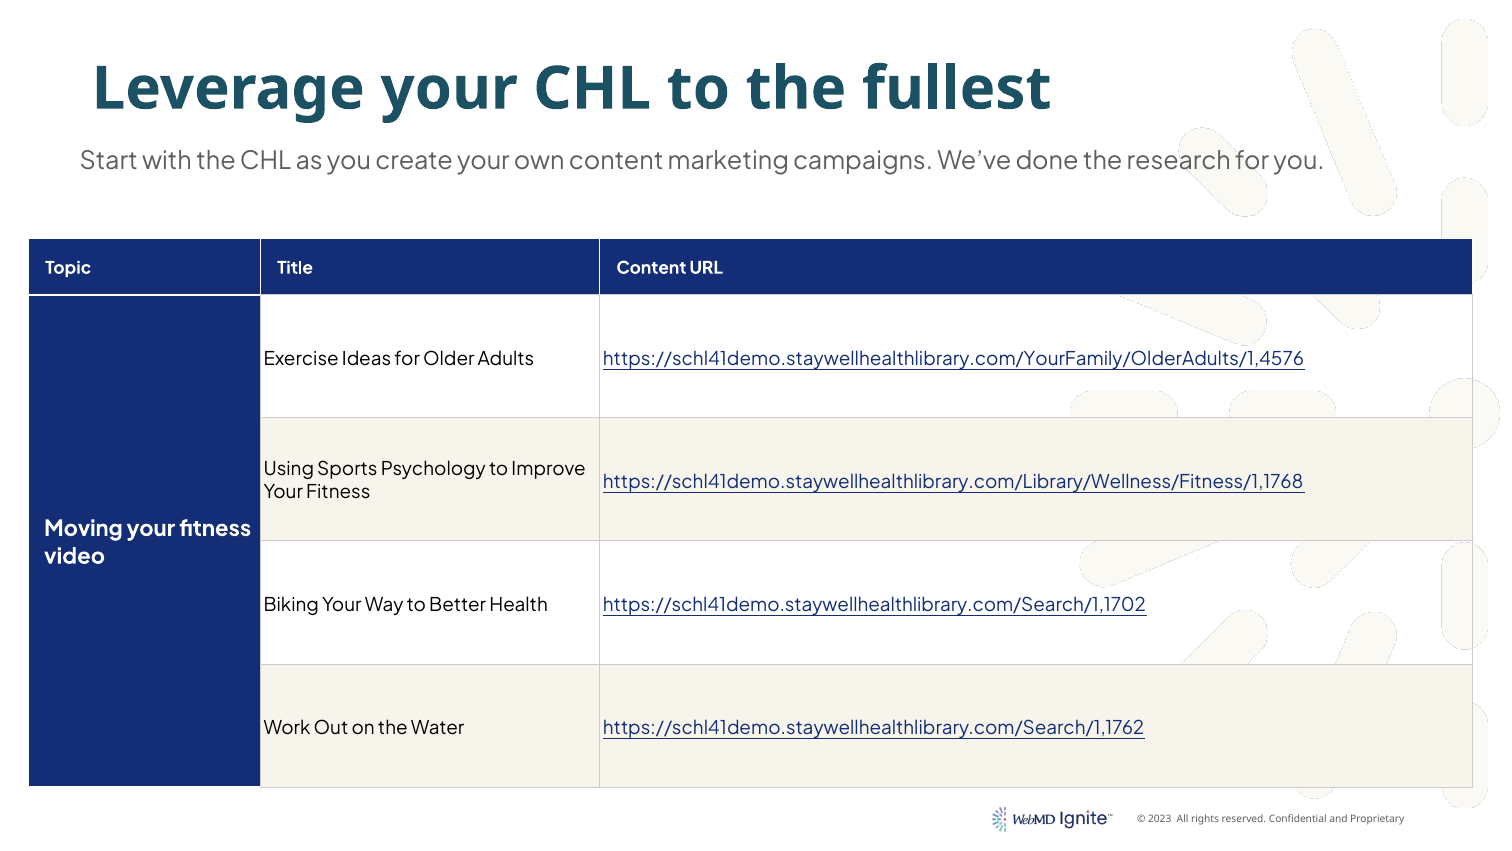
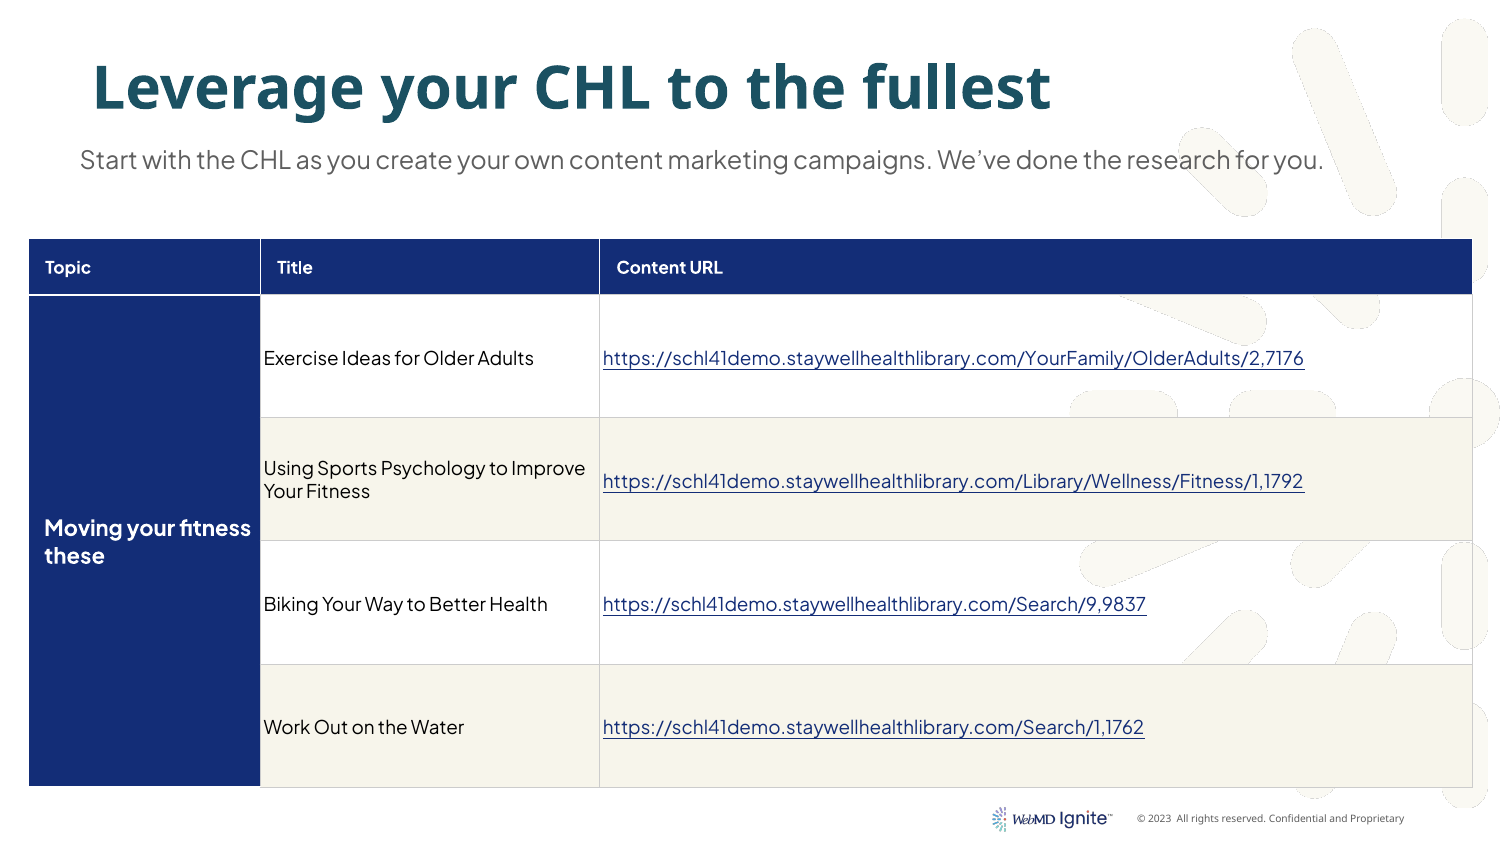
https://schl41demo.staywellhealthlibrary.com/YourFamily/OlderAdults/1,4576: https://schl41demo.staywellhealthlibrary.com/YourFamily/OlderAdults/1,4576 -> https://schl41demo.staywellhealthlibrary.com/YourFamily/OlderAdults/2,7176 (954, 359)
https://schl41demo.staywellhealthlibrary.com/Library/Wellness/Fitness/1,1768: https://schl41demo.staywellhealthlibrary.com/Library/Wellness/Fitness/1,1768 -> https://schl41demo.staywellhealthlibrary.com/Library/Wellness/Fitness/1,1792 (953, 482)
video: video -> these (75, 556)
https://schl41demo.staywellhealthlibrary.com/Search/1,1702: https://schl41demo.staywellhealthlibrary.com/Search/1,1702 -> https://schl41demo.staywellhealthlibrary.com/Search/9,9837 (875, 605)
